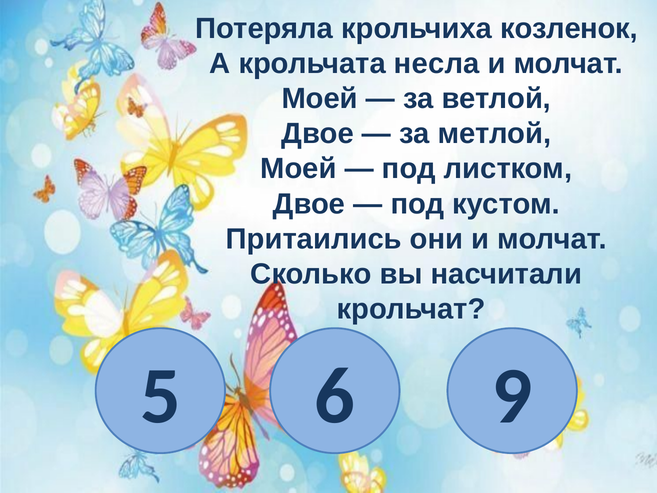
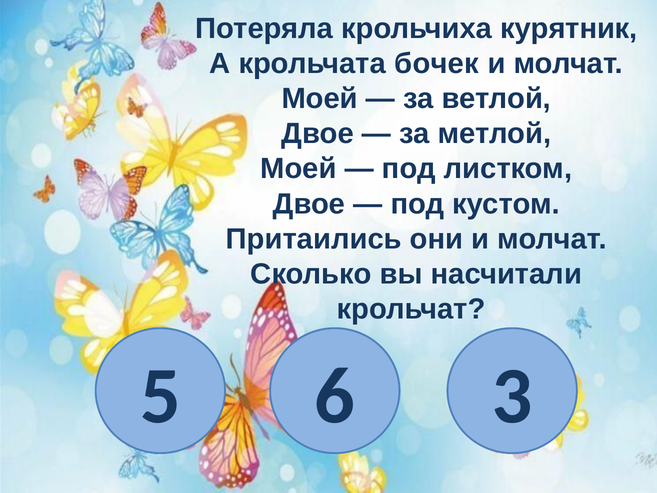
козленок: козленок -> курятник (569, 29)
несла: несла -> бочек (437, 64)
9: 9 -> 3 (512, 396)
